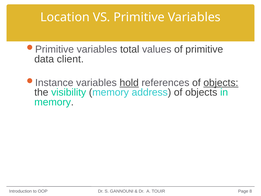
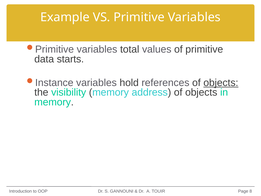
Location: Location -> Example (65, 17)
client: client -> starts (70, 59)
hold underline: present -> none (129, 83)
